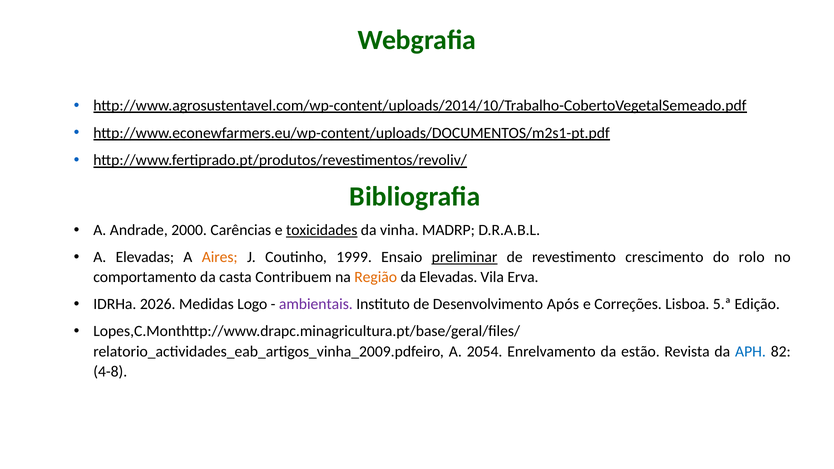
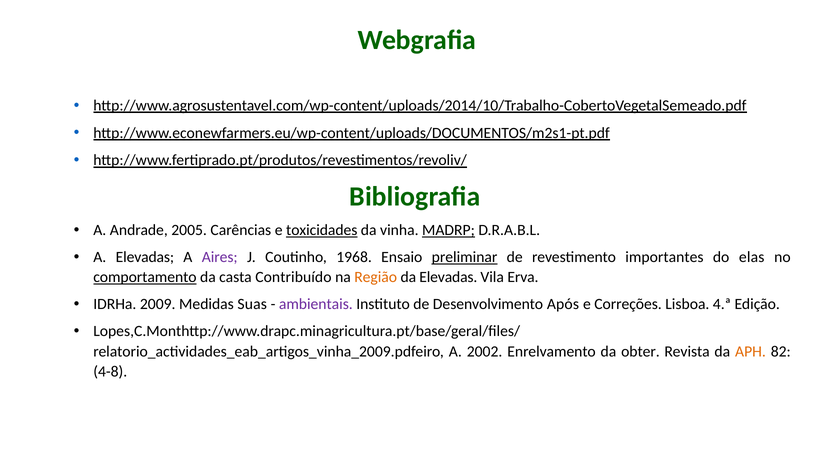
2000: 2000 -> 2005 (189, 230)
MADRP underline: none -> present (448, 230)
Aires colour: orange -> purple (220, 257)
1999: 1999 -> 1968 (354, 257)
crescimento: crescimento -> importantes (664, 257)
rolo: rolo -> elas (752, 257)
comportamento underline: none -> present (145, 277)
Contribuem: Contribuem -> Contribuído (293, 277)
2026: 2026 -> 2009 (158, 304)
Logo: Logo -> Suas (252, 304)
5.ª: 5.ª -> 4.ª (722, 304)
2054: 2054 -> 2002 (485, 351)
estão: estão -> obter (640, 351)
APH colour: blue -> orange (751, 351)
